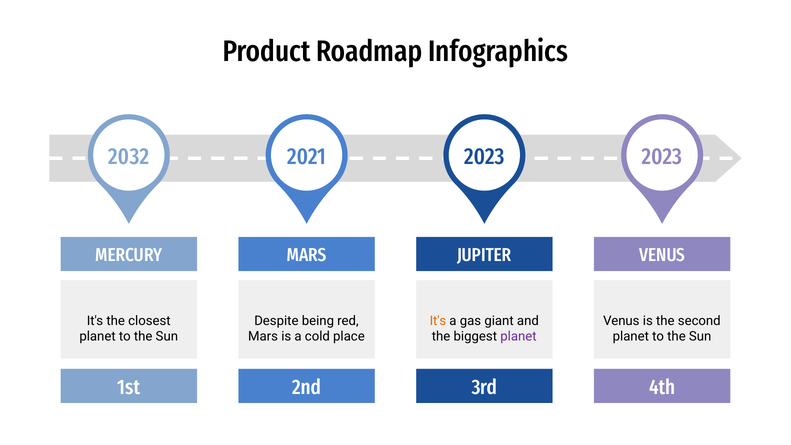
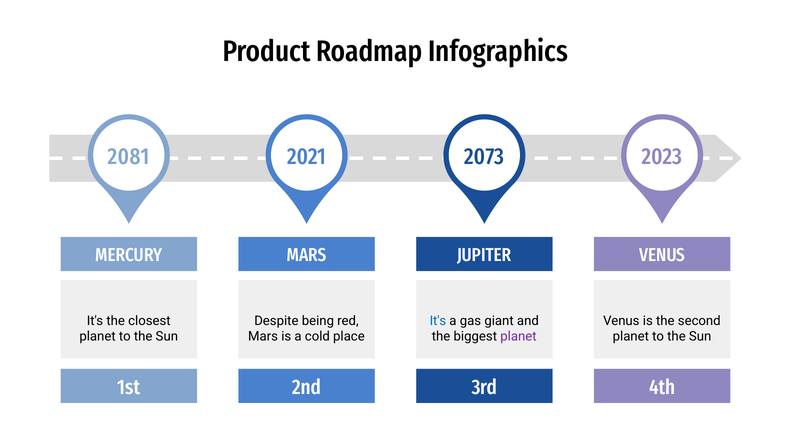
2032: 2032 -> 2081 (129, 157)
2023: 2023 -> 2073 (484, 157)
It's colour: orange -> blue (438, 321)
